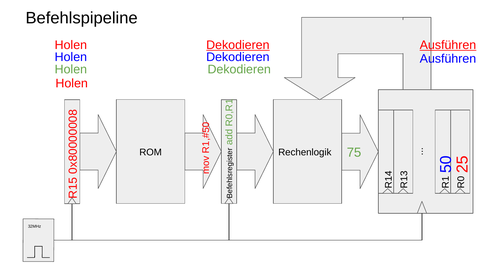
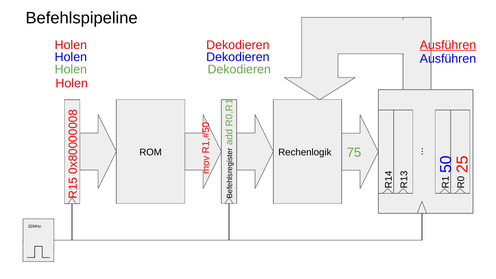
Dekodieren underline: present -> none (238, 45)
